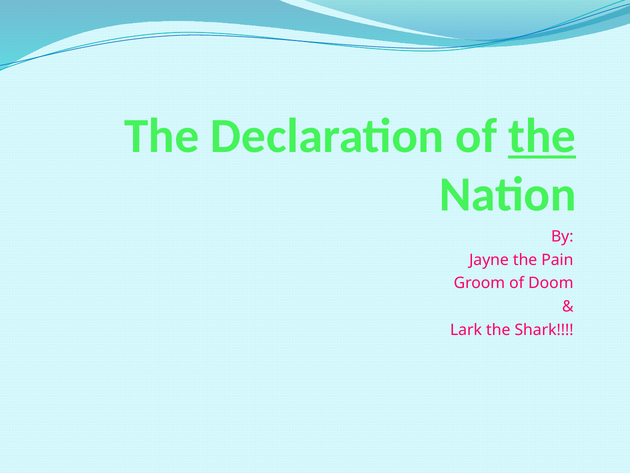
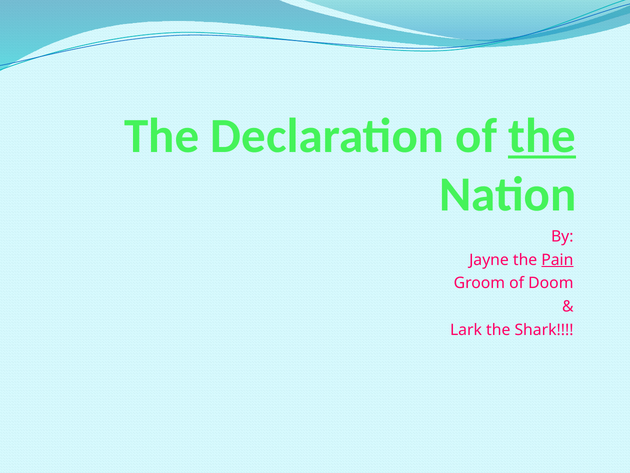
Pain underline: none -> present (557, 260)
